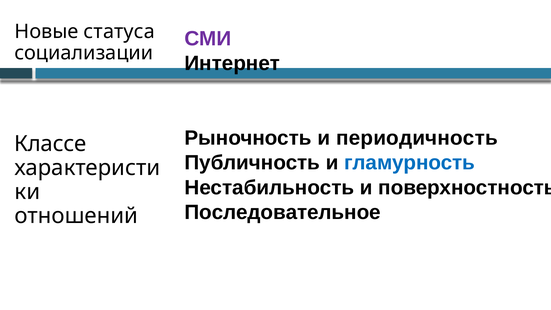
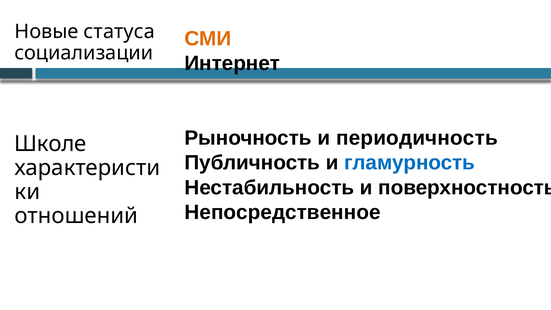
СМИ colour: purple -> orange (208, 39)
Классе: Классе -> Школе (50, 144)
Последовательное: Последовательное -> Непосредственное (283, 212)
